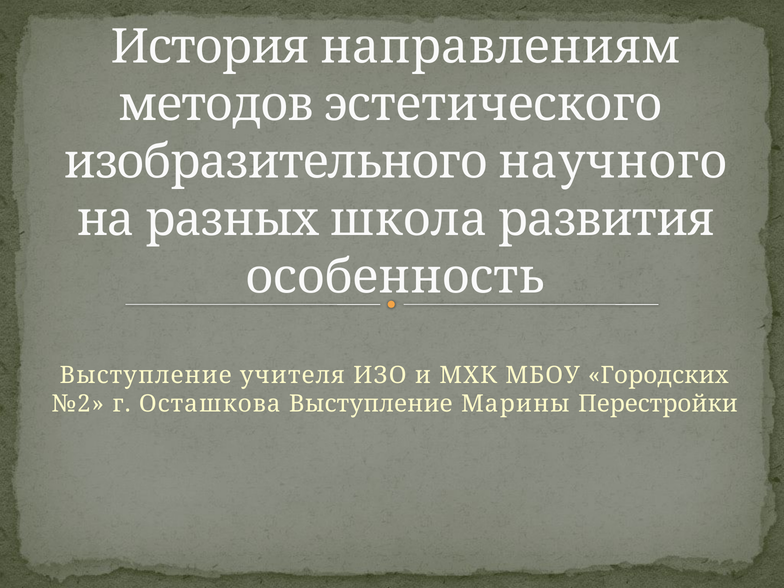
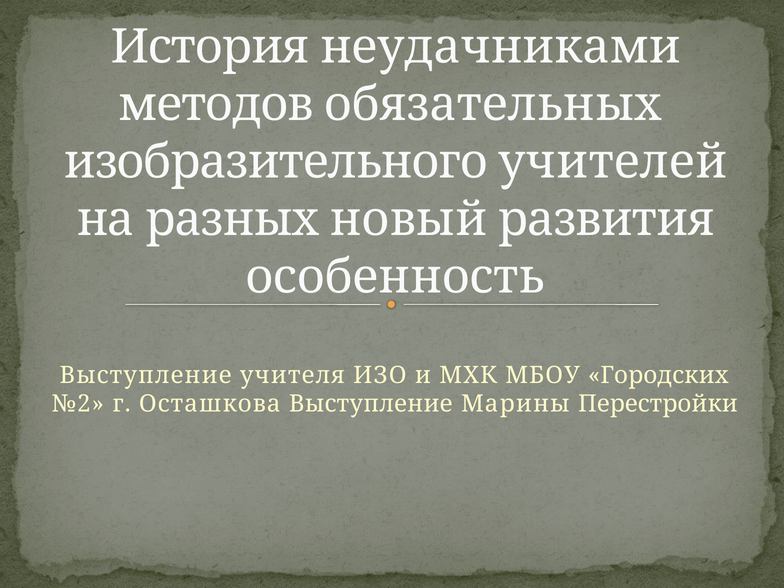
направлениям: направлениям -> неудачниками (501, 47)
эстетического: эстетического -> обязательных (493, 105)
научного: научного -> учителей (613, 162)
школа: школа -> новый (409, 220)
